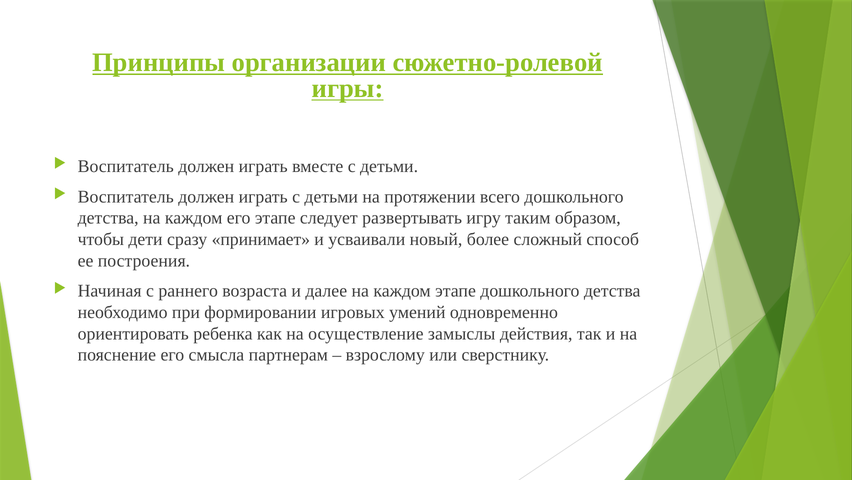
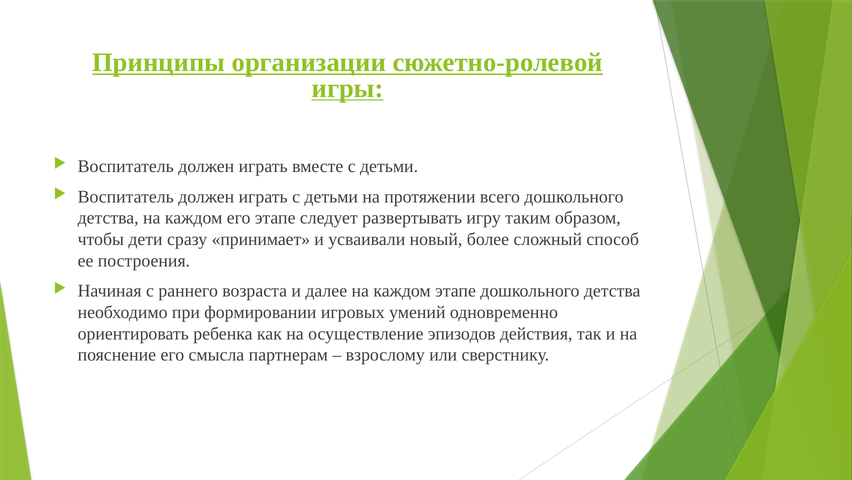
замыслы: замыслы -> эпизодов (462, 333)
